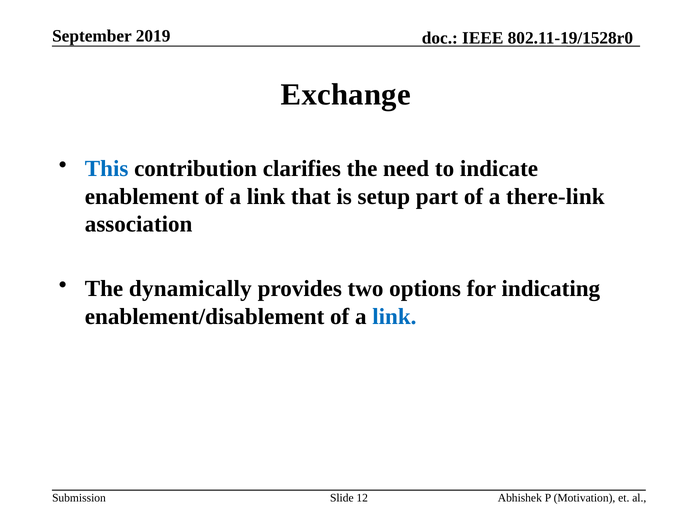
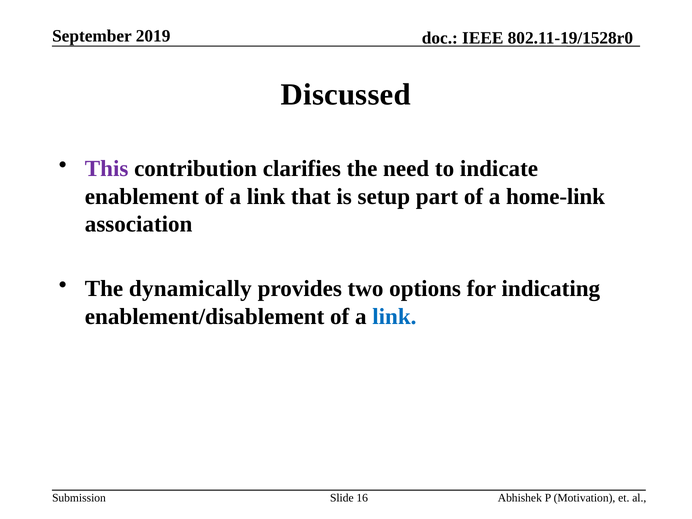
Exchange: Exchange -> Discussed (346, 94)
This colour: blue -> purple (107, 169)
there-link: there-link -> home-link (556, 197)
12: 12 -> 16 (362, 498)
